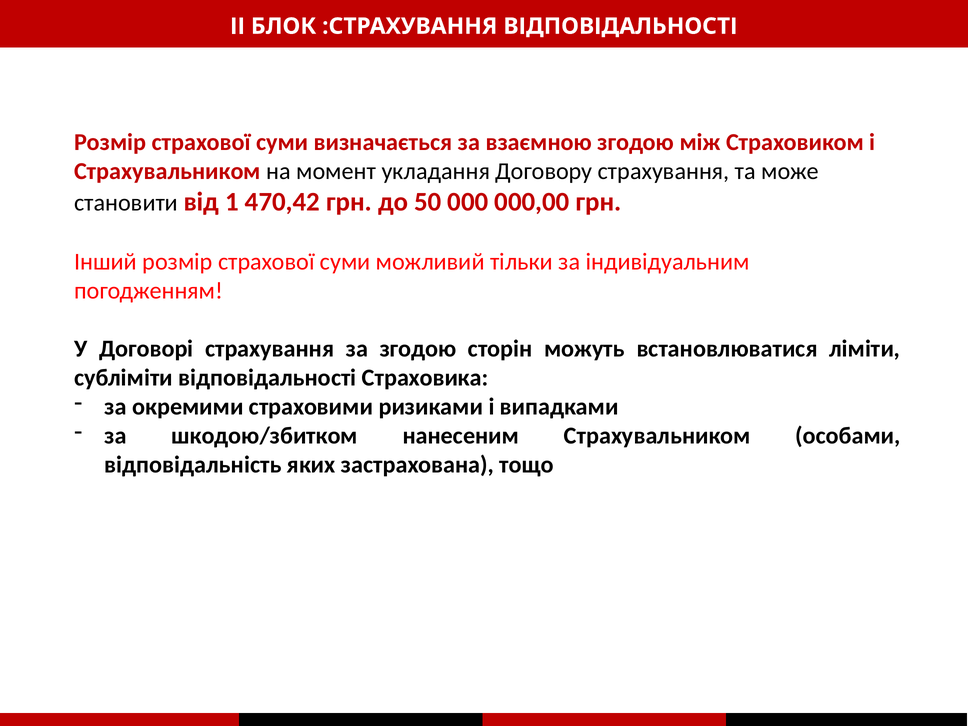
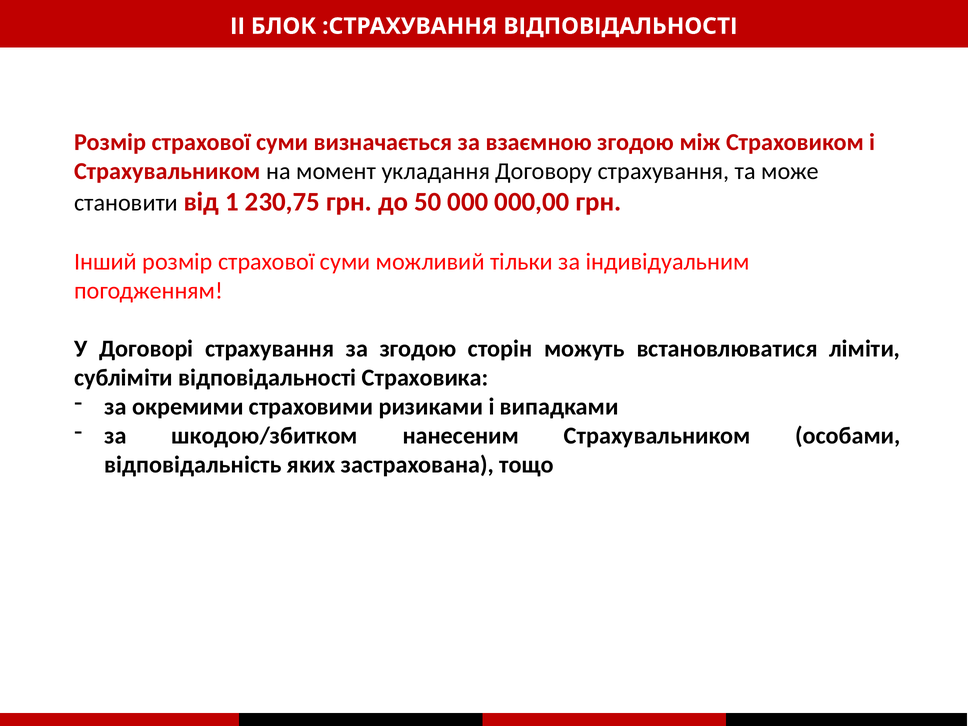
470,42: 470,42 -> 230,75 (282, 202)
